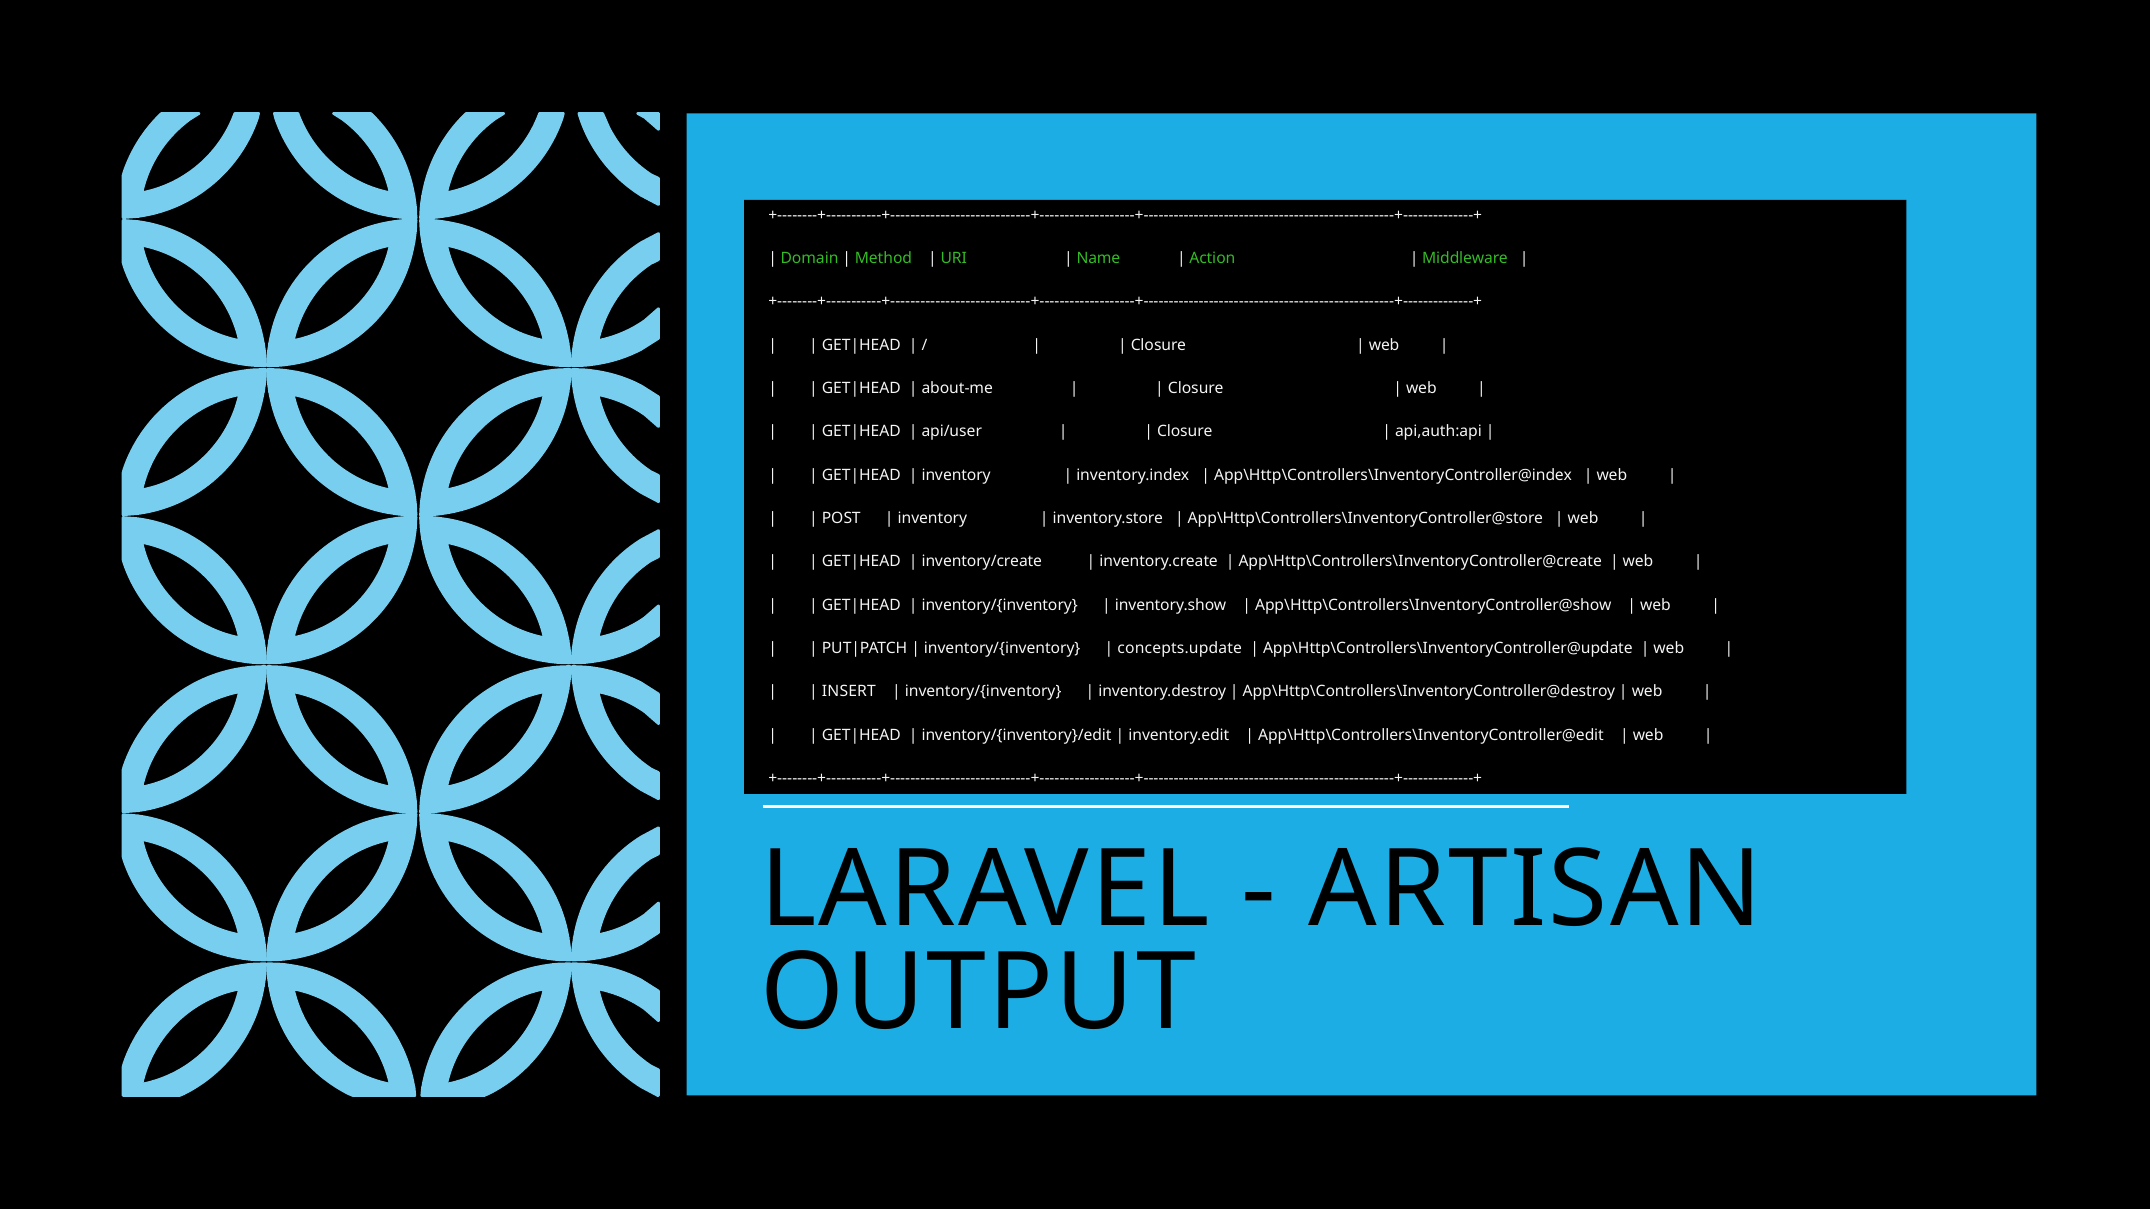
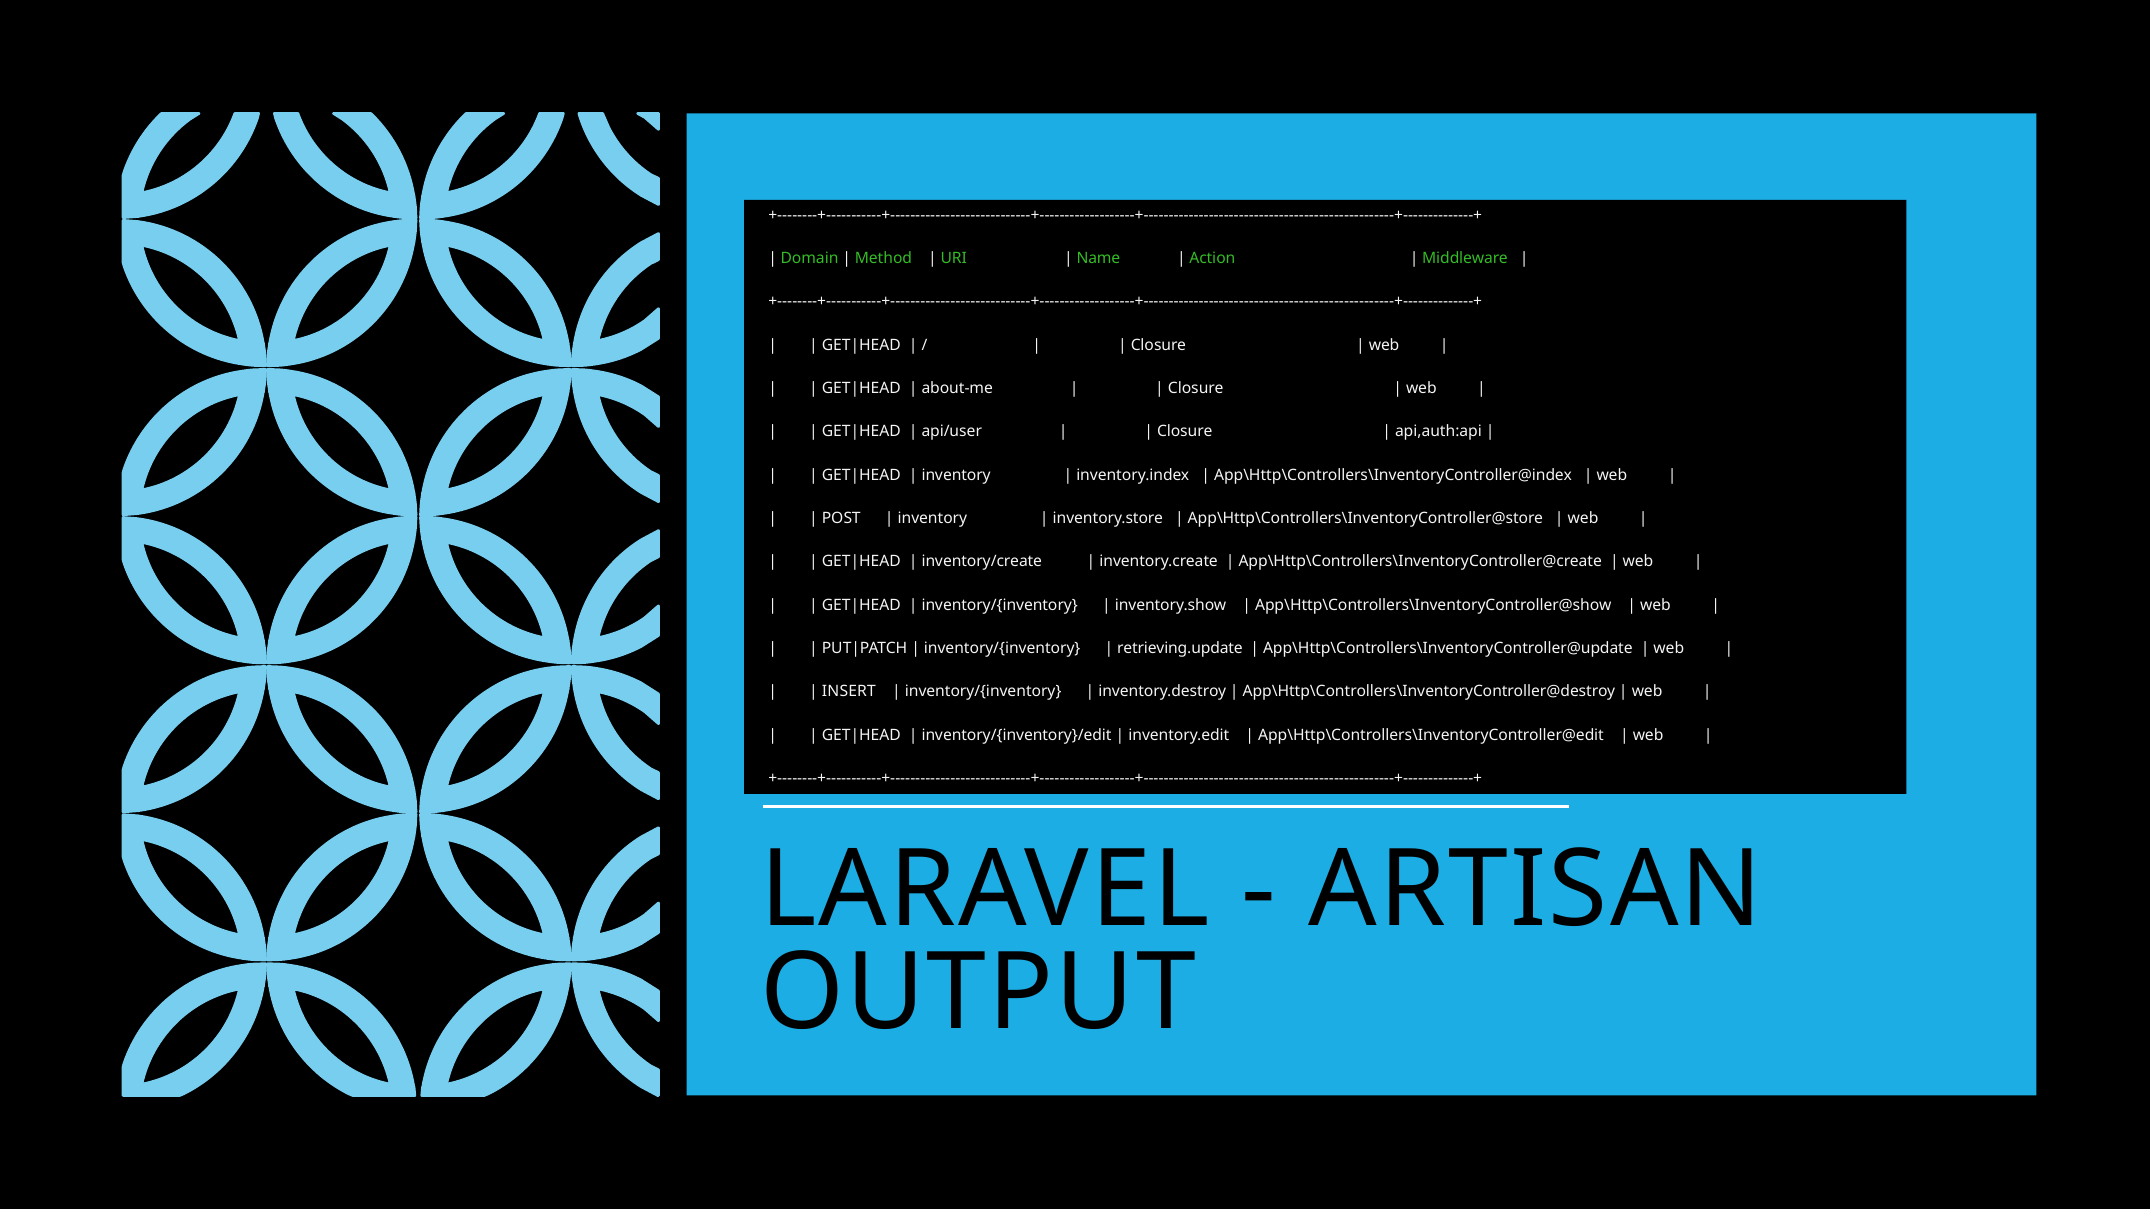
concepts.update: concepts.update -> retrieving.update (1180, 649)
